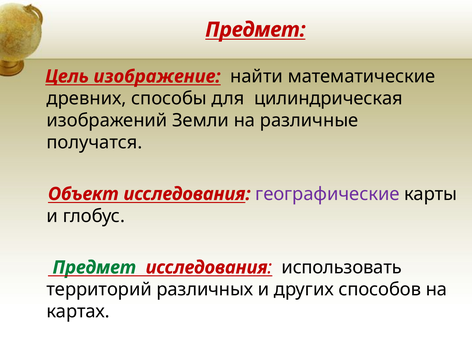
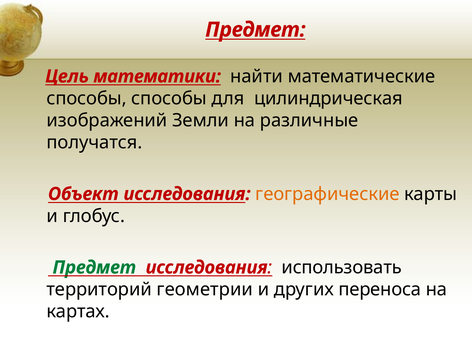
изображение: изображение -> математики (157, 76)
древних: древних -> способы (87, 98)
географические colour: purple -> orange (327, 194)
различных: различных -> геометрии (205, 289)
способов: способов -> переноса (380, 289)
